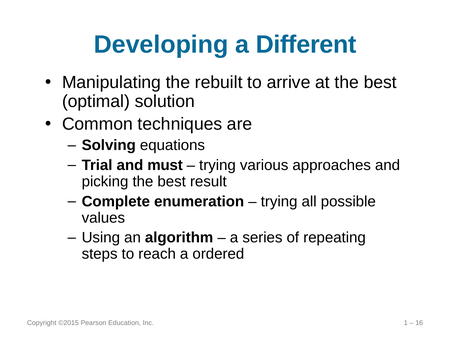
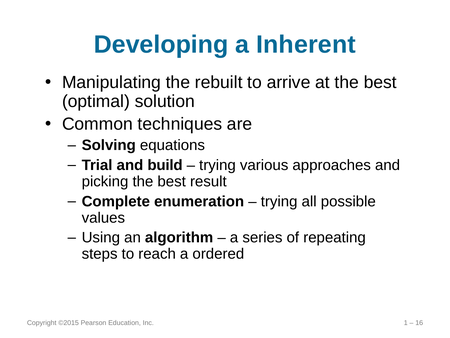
Different: Different -> Inherent (306, 44)
must: must -> build (165, 165)
